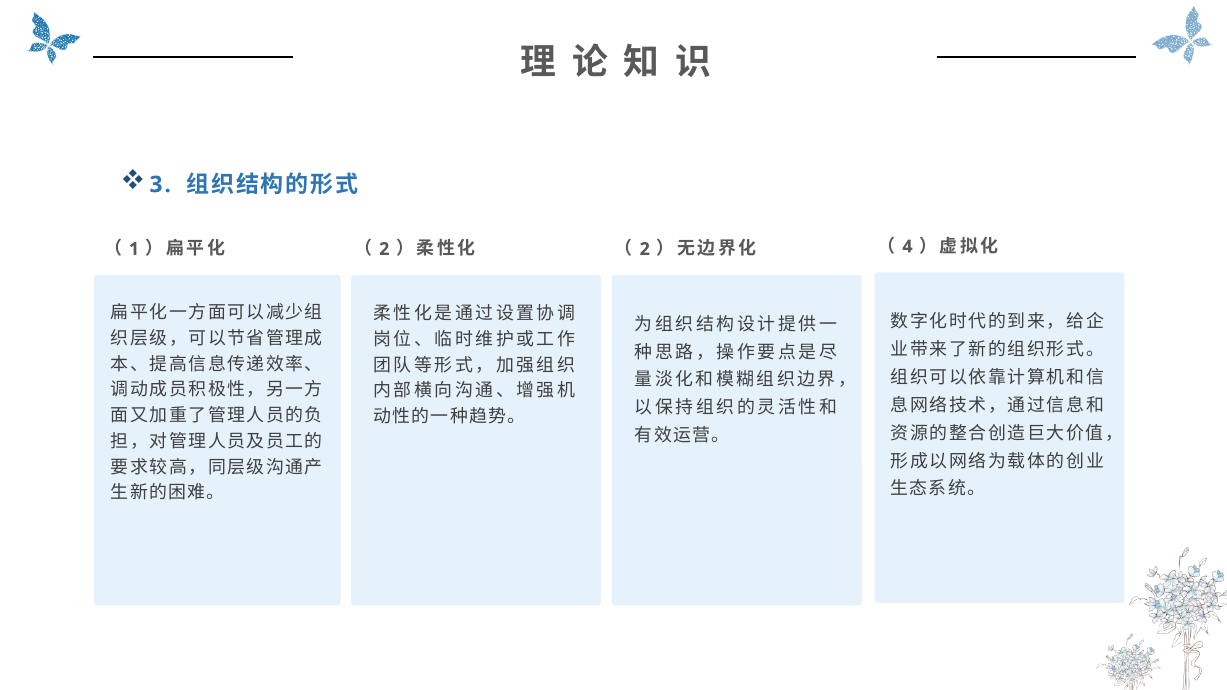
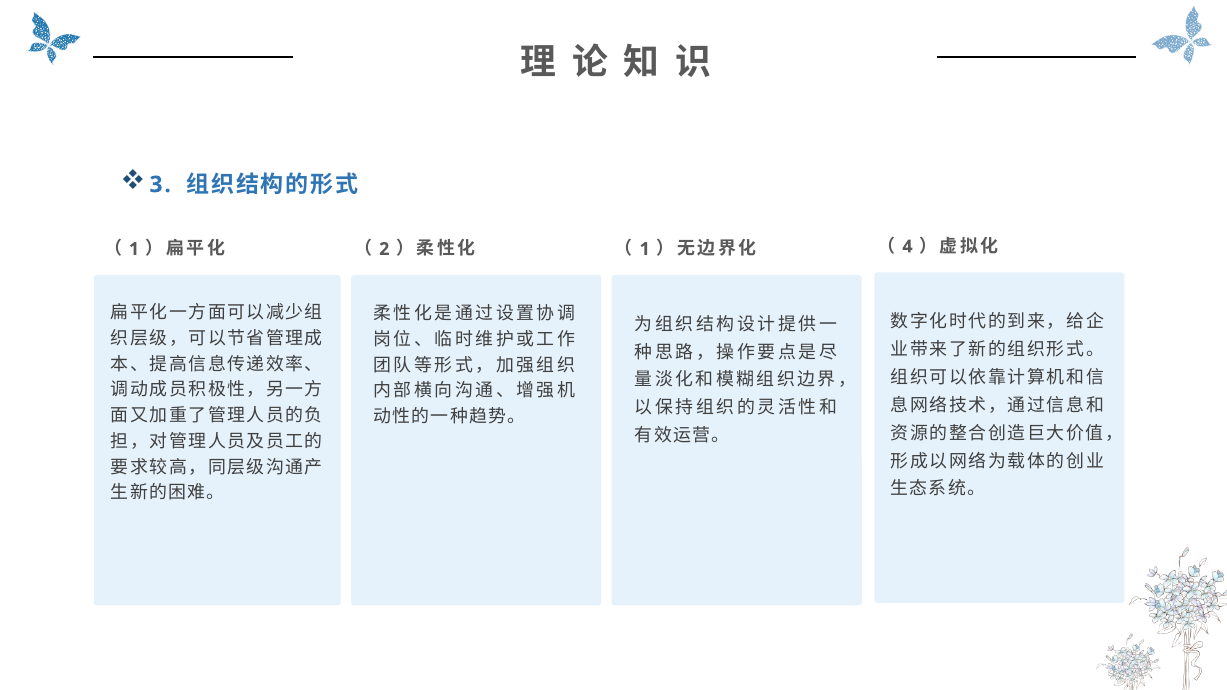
2: 2 -> 1 (645, 249)
